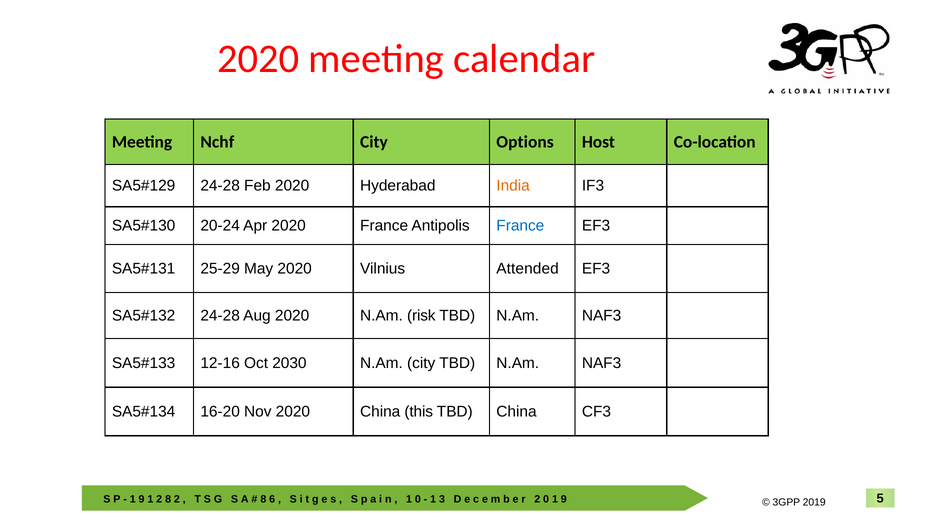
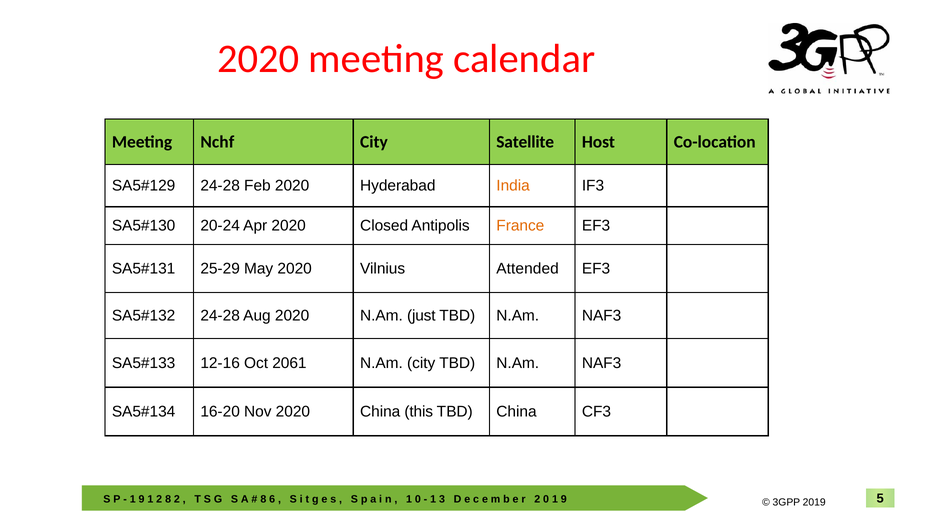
Options: Options -> Satellite (525, 142)
2020 France: France -> Closed (384, 226)
France colour: blue -> orange (520, 226)
risk: risk -> just (421, 316)
2030: 2030 -> 2061 (289, 363)
